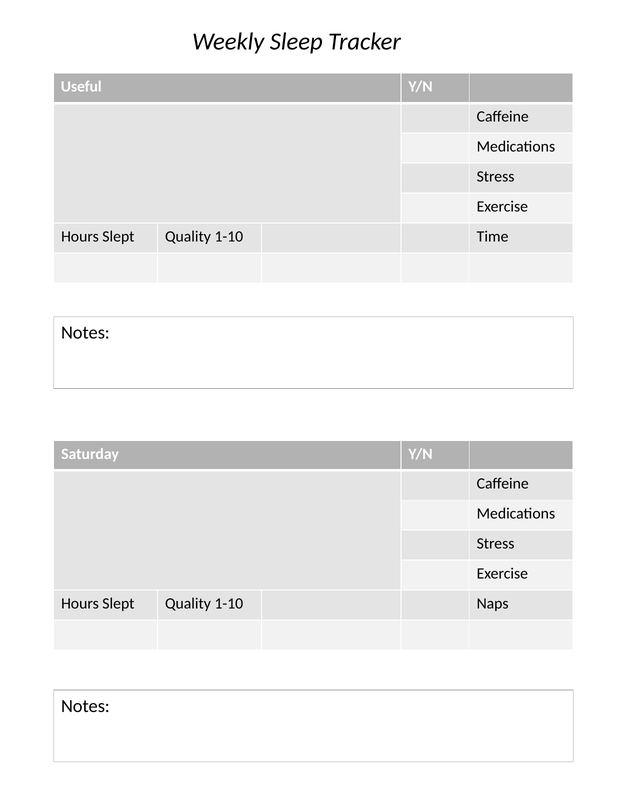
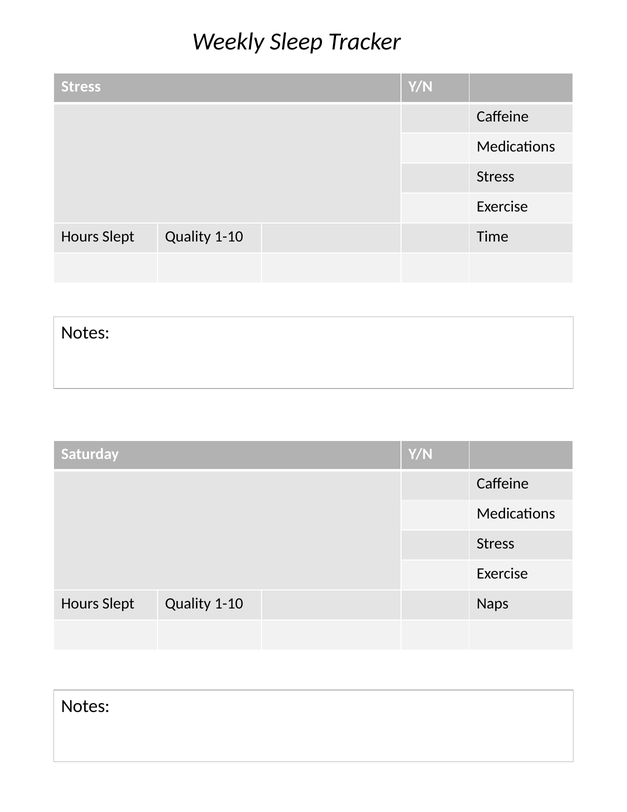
Useful: Useful -> Stress (81, 87)
